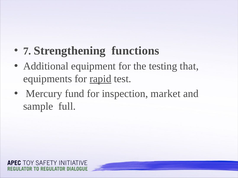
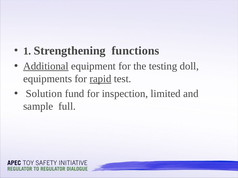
7: 7 -> 1 (27, 51)
Additional underline: none -> present (46, 66)
that: that -> doll (189, 66)
Mercury: Mercury -> Solution (44, 94)
market: market -> limited (166, 94)
